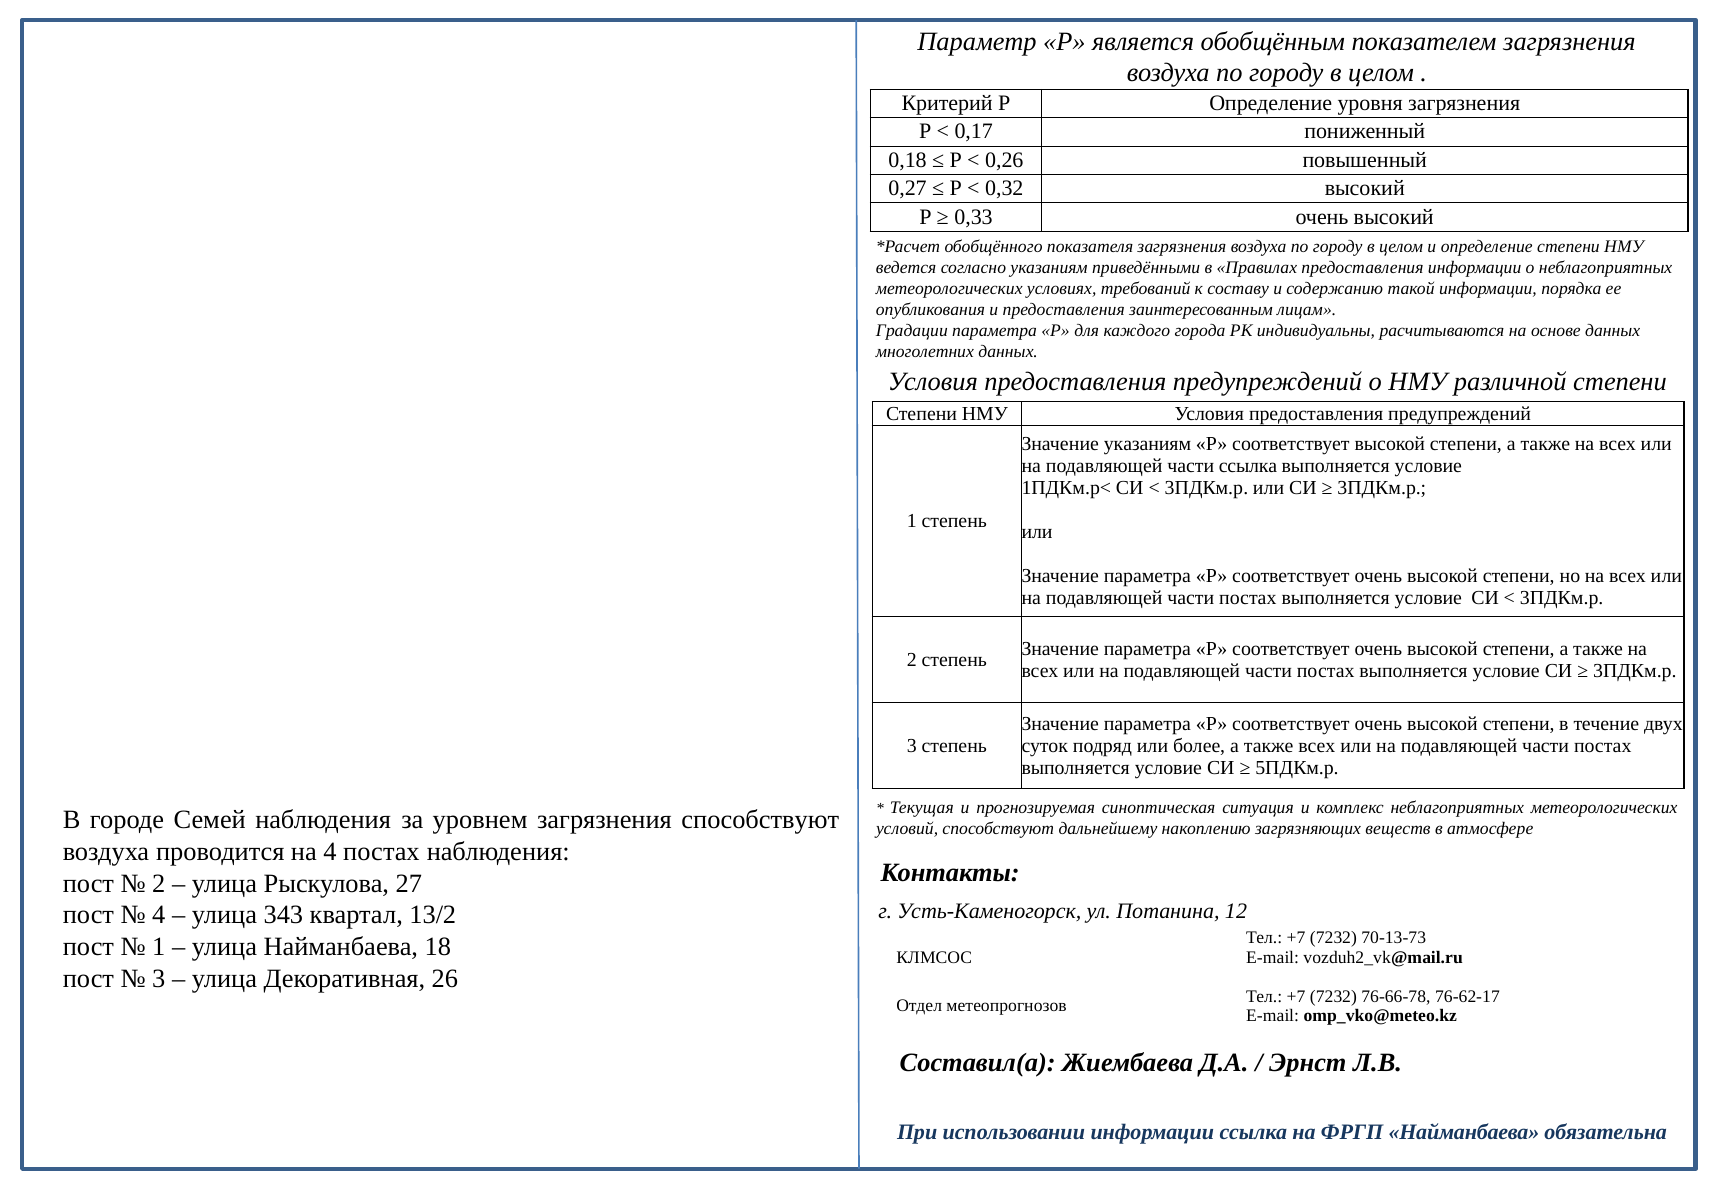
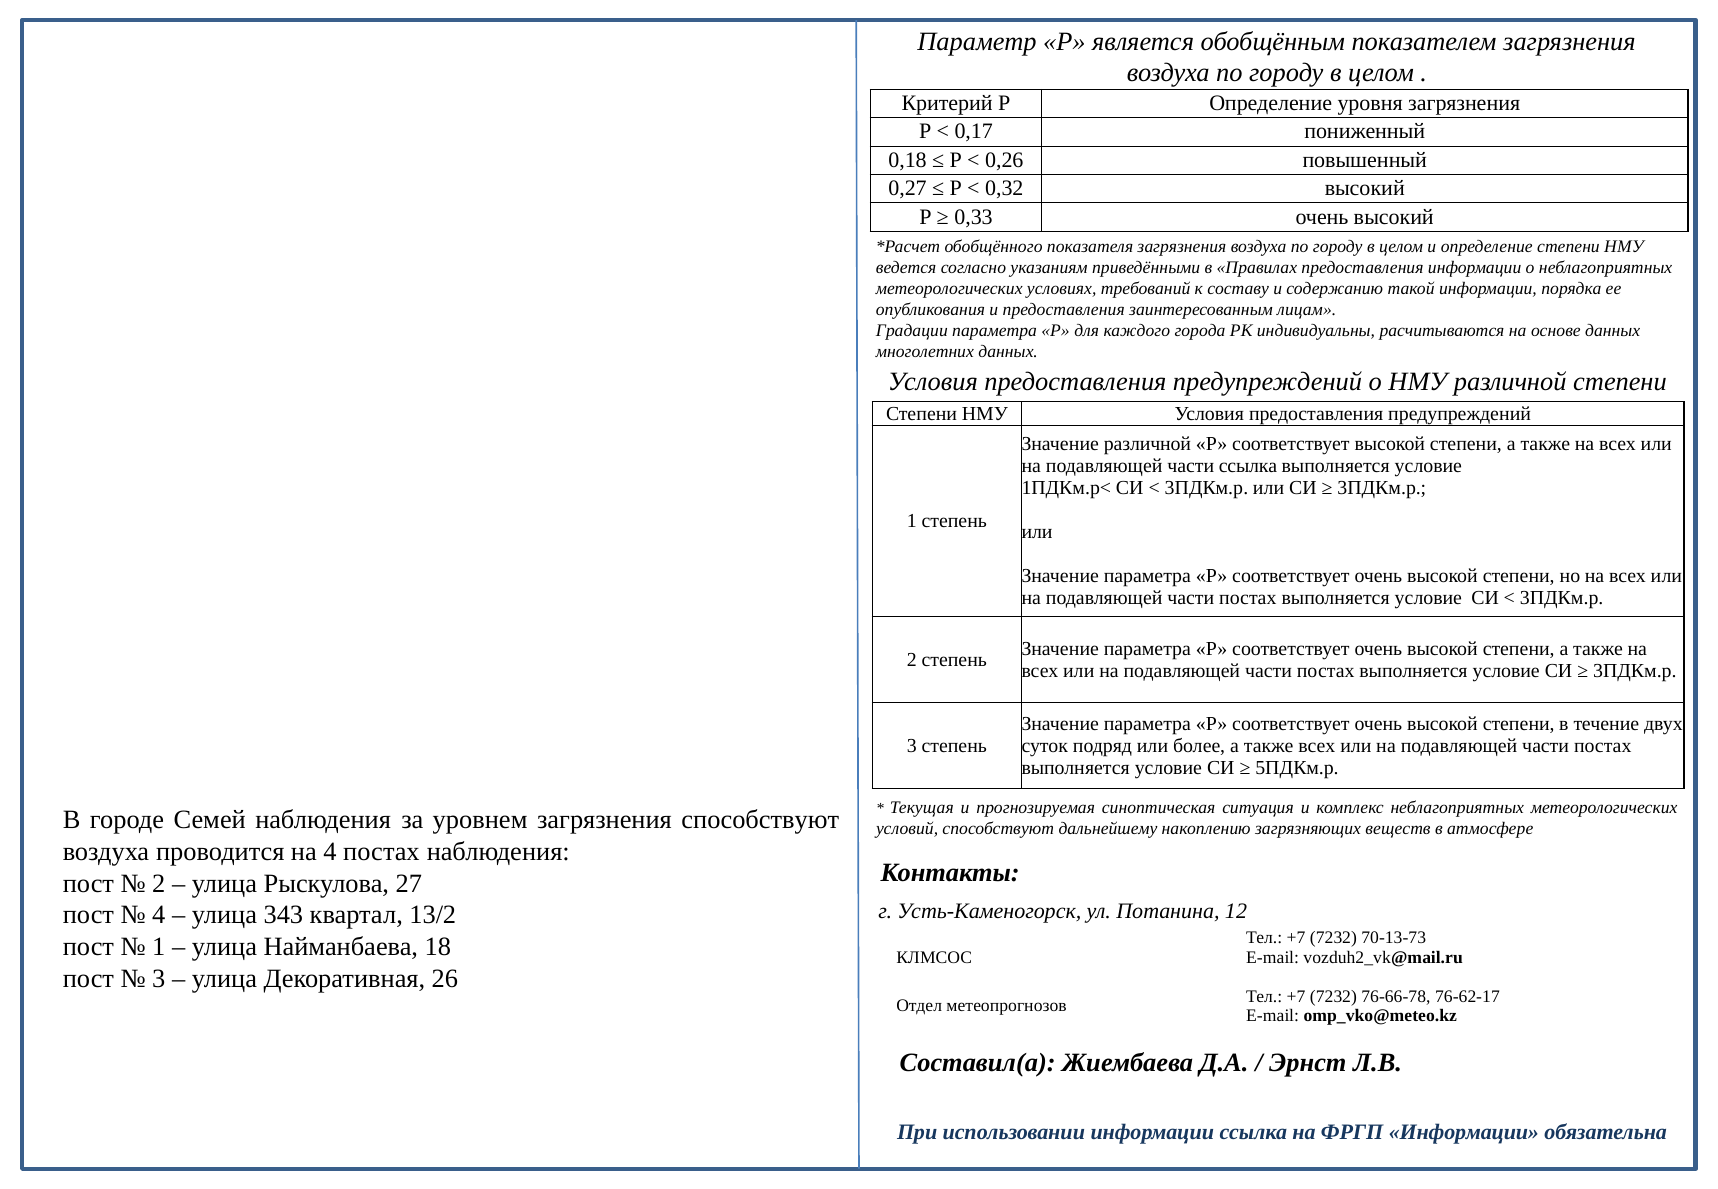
Значение указаниям: указаниям -> различной (1147, 445)
ФРГП Найманбаева: Найманбаева -> Информации (1464, 1133)
